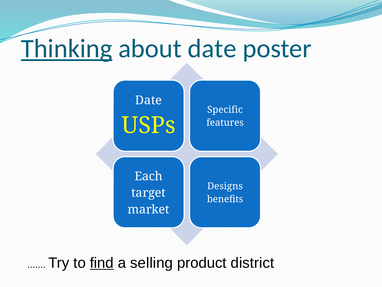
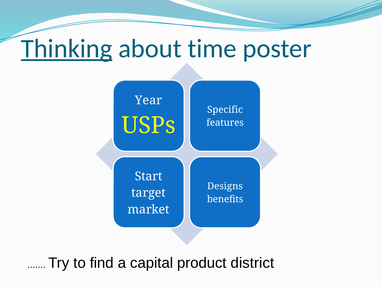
about date: date -> time (212, 49)
Date: Date -> Year (148, 100)
Each: Each -> Start (149, 176)
find underline: present -> none (102, 263)
selling: selling -> capital (152, 263)
